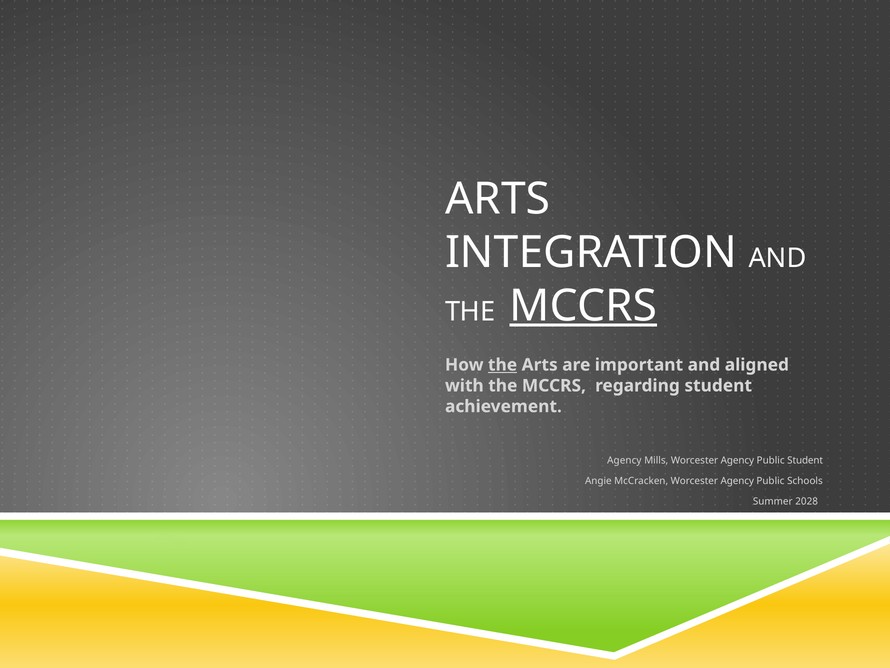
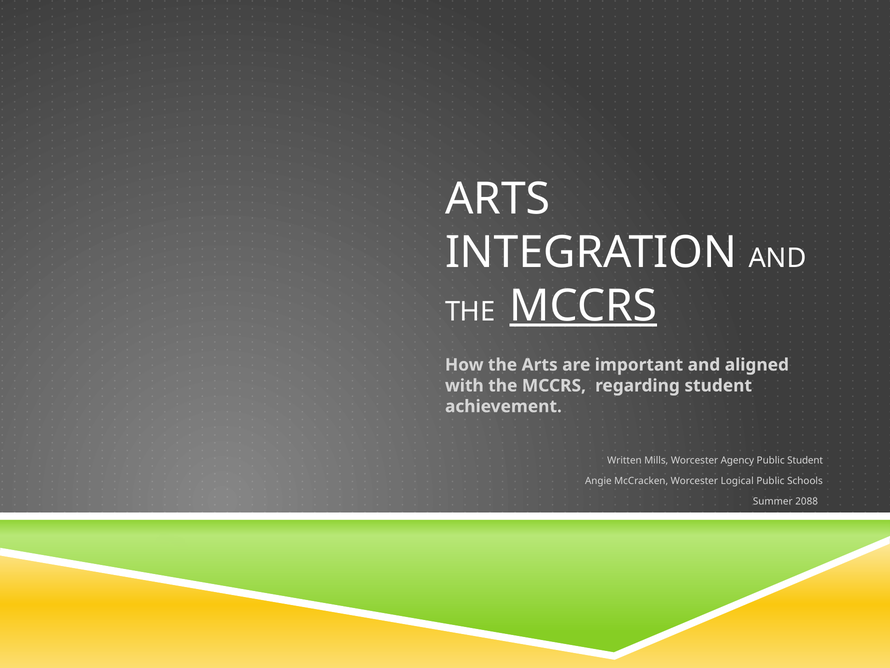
the underline: present -> none (503, 365)
Agency: Agency -> Written (624, 460)
McCracken Worcester Agency: Agency -> Logical (737, 481)
2028: 2028 -> 2088 (807, 501)
